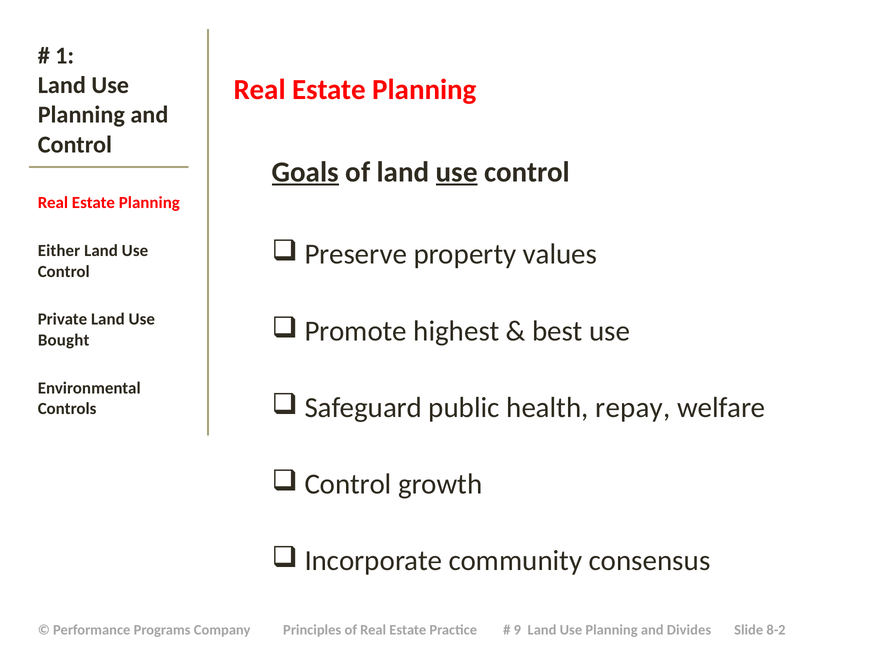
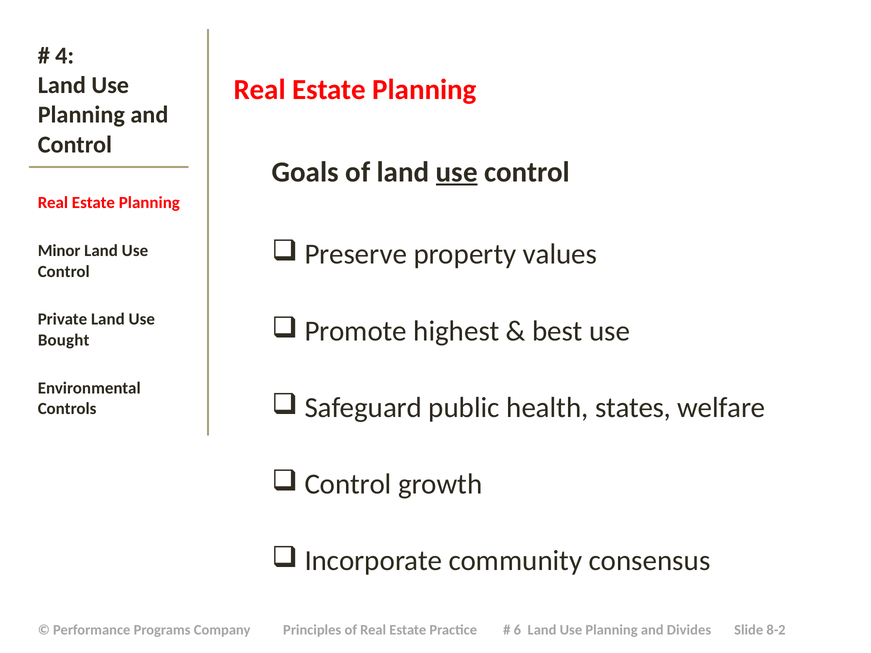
1: 1 -> 4 (65, 56)
Goals underline: present -> none (305, 172)
Either: Either -> Minor (59, 251)
repay: repay -> states (633, 408)
9: 9 -> 6 (517, 630)
